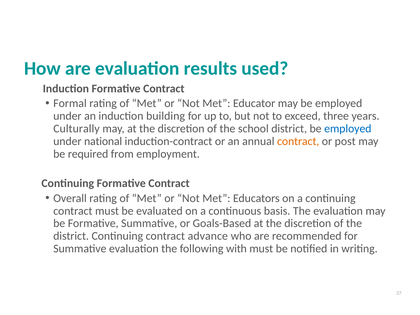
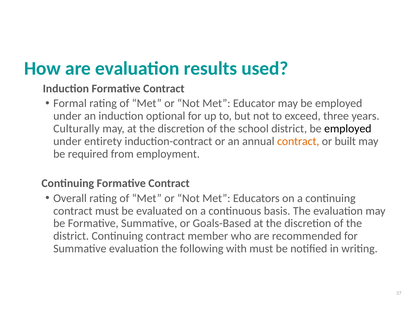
building: building -> optional (166, 116)
employed colour: blue -> black (348, 129)
national: national -> entirety (103, 141)
post: post -> built (345, 141)
advance: advance -> member (208, 236)
